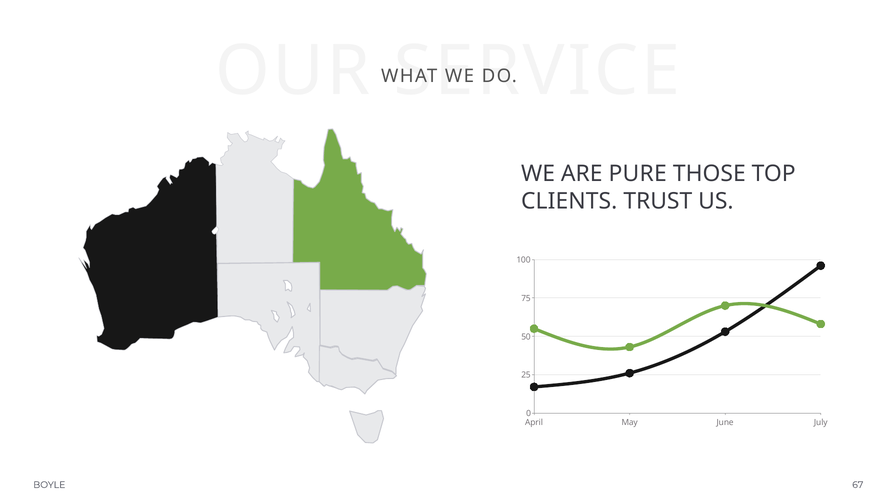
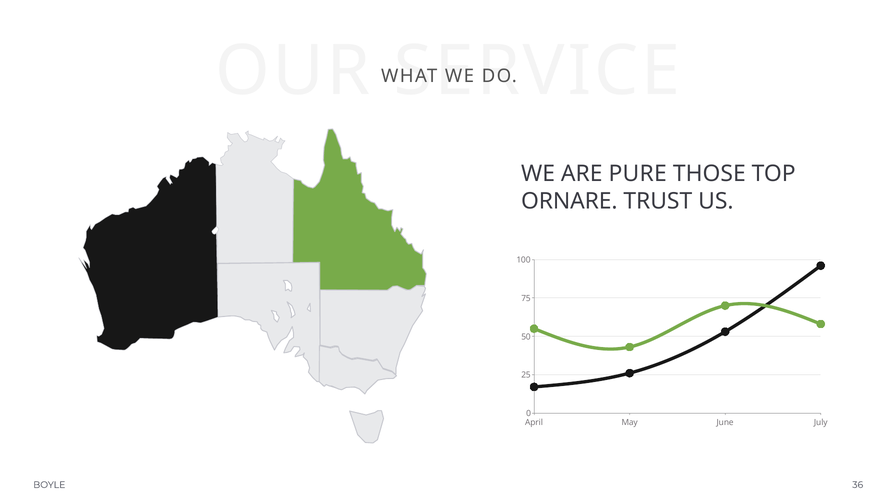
CLIENTS: CLIENTS -> ORNARE (569, 201)
67: 67 -> 36 (858, 485)
